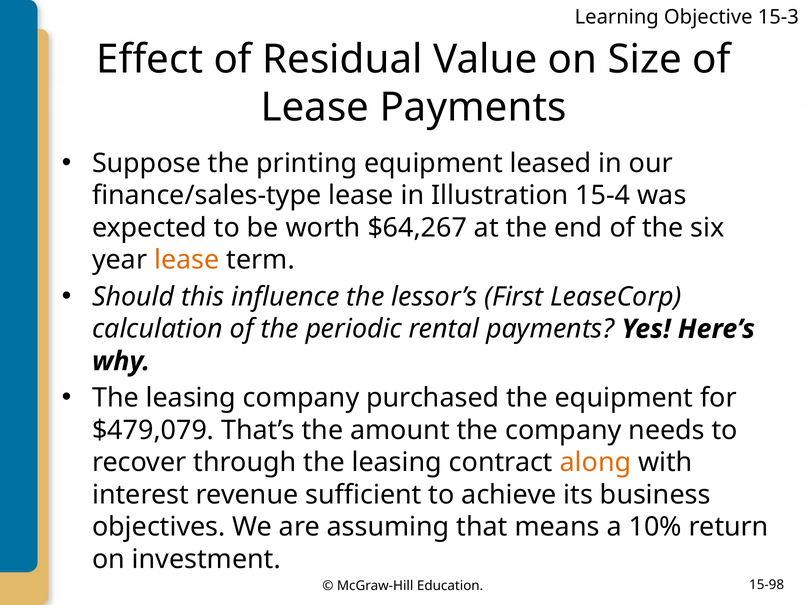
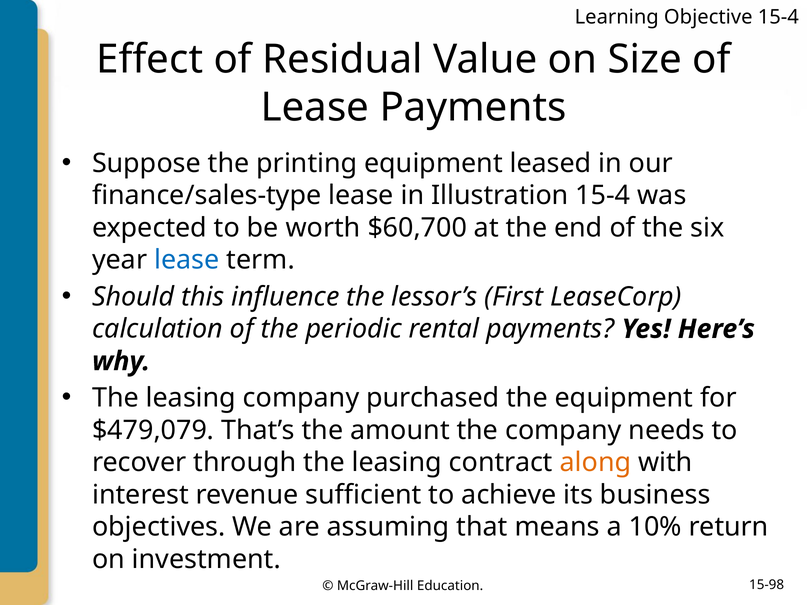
Objective 15-3: 15-3 -> 15-4 (778, 17)
$64,267: $64,267 -> $60,700 (417, 228)
lease colour: orange -> blue (187, 260)
